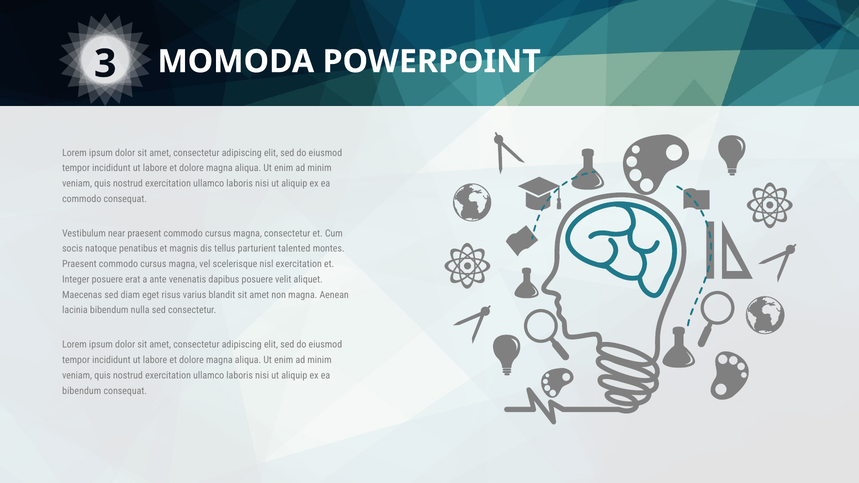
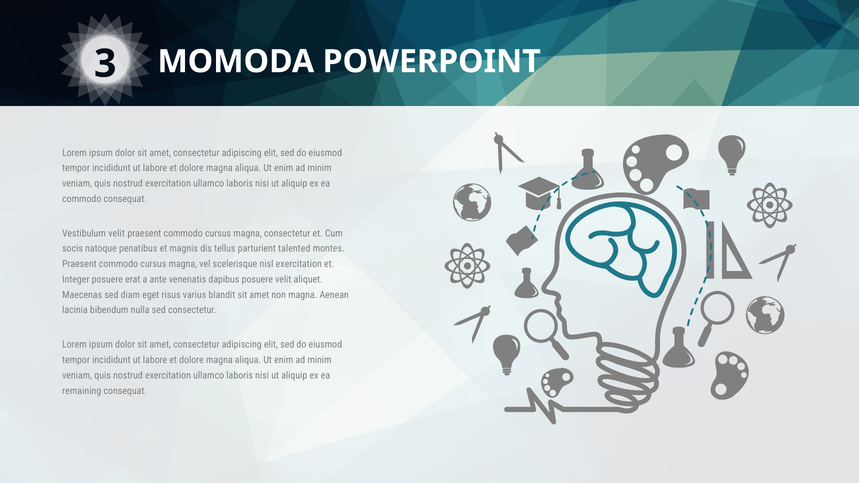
Vestibulum near: near -> velit (117, 233)
bibendum: bibendum -> remaining (82, 391)
